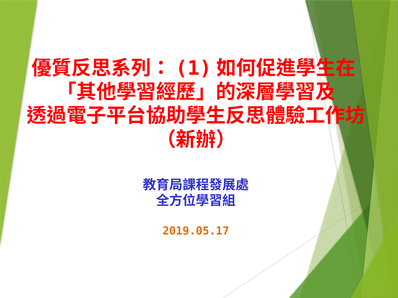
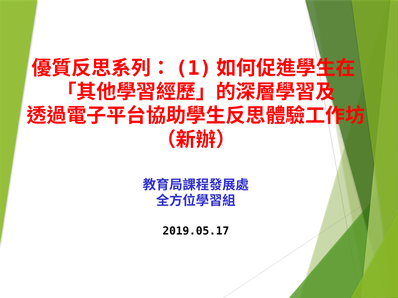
2019.05.17 colour: orange -> black (196, 231)
